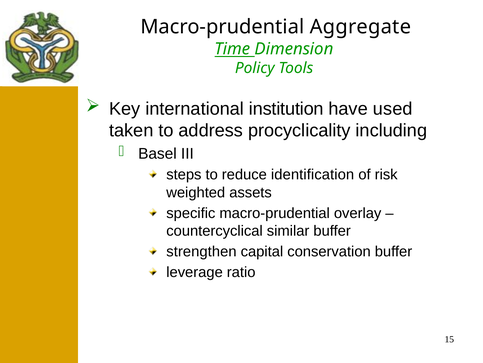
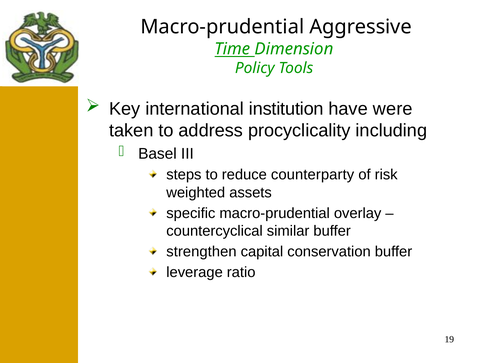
Aggregate: Aggregate -> Aggressive (361, 27)
used: used -> were (393, 109)
identification: identification -> counterparty (313, 174)
15: 15 -> 19 (449, 339)
